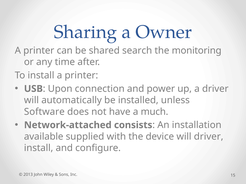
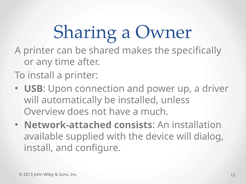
search: search -> makes (137, 51)
monitoring: monitoring -> specifically (197, 51)
Software: Software -> Overview (44, 112)
will driver: driver -> dialog (209, 137)
